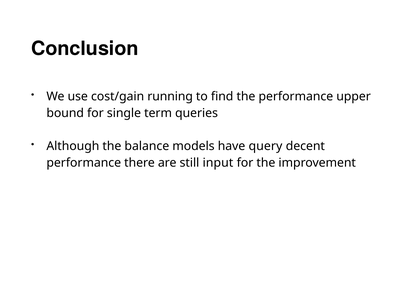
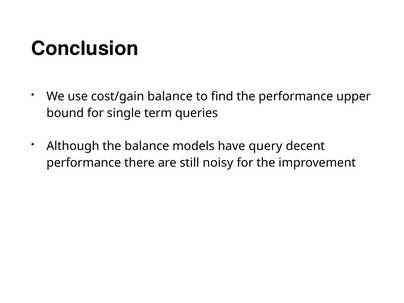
cost/gain running: running -> balance (170, 96)
input: input -> noisy (218, 163)
